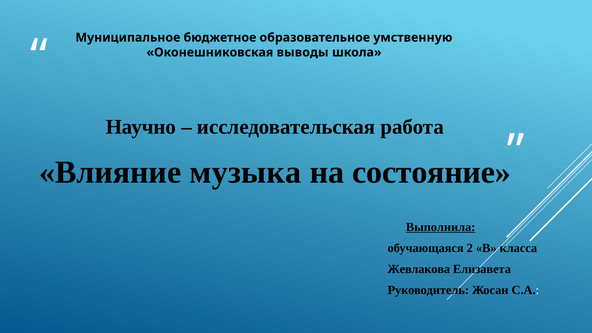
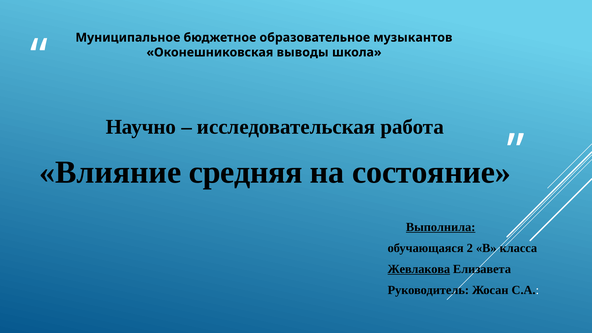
умственную: умственную -> музыкантов (413, 38)
музыка: музыка -> средняя (246, 172)
Жевлакова underline: none -> present (419, 269)
